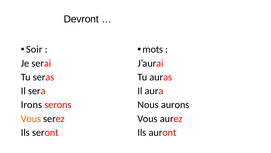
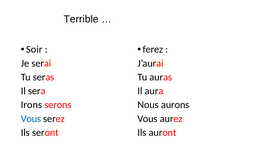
Devront: Devront -> Terrible (81, 19)
mots: mots -> ferez (153, 49)
Vous colour: orange -> blue (31, 118)
